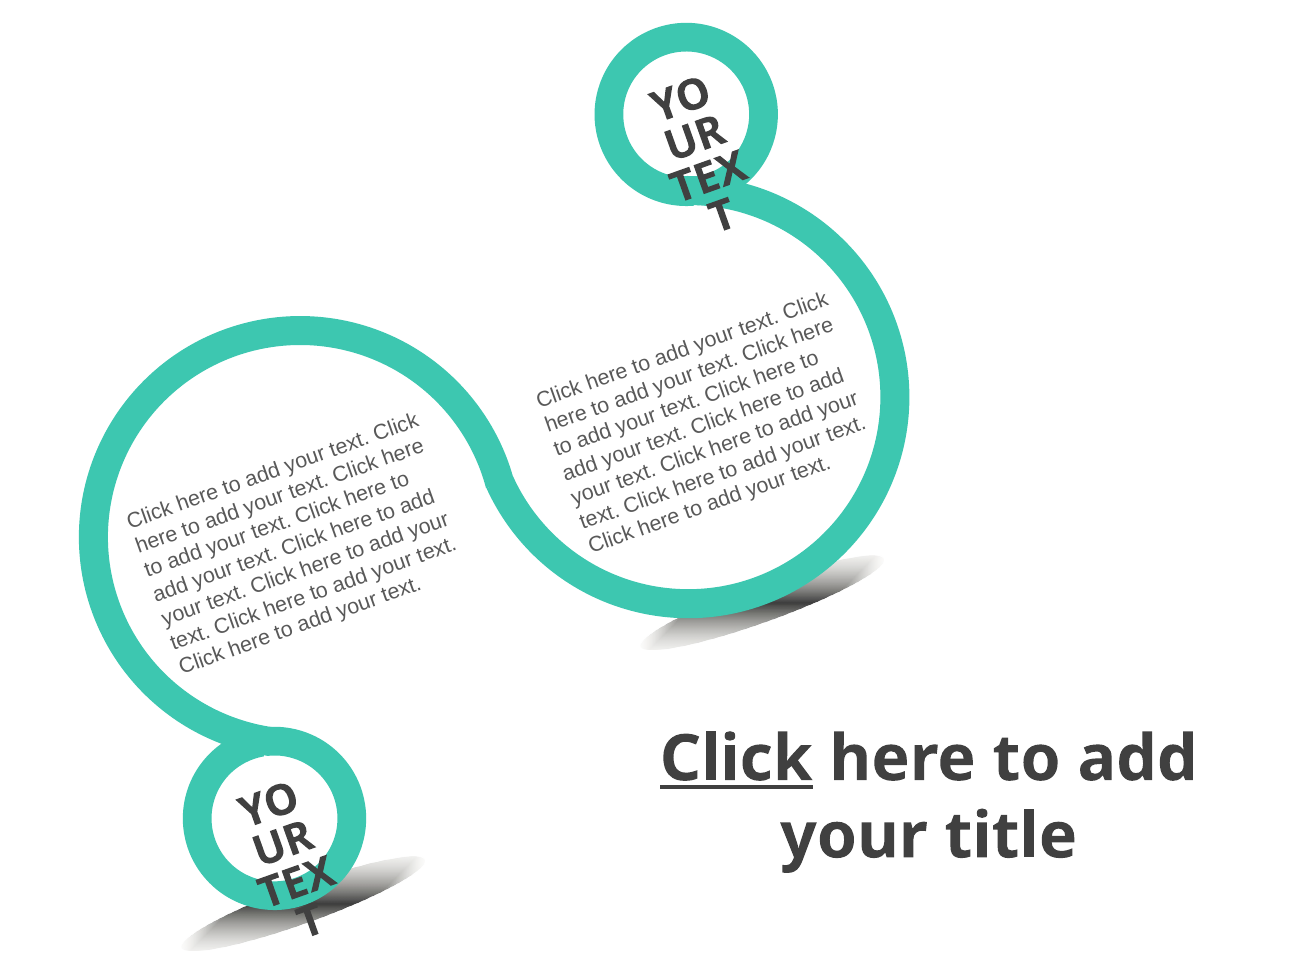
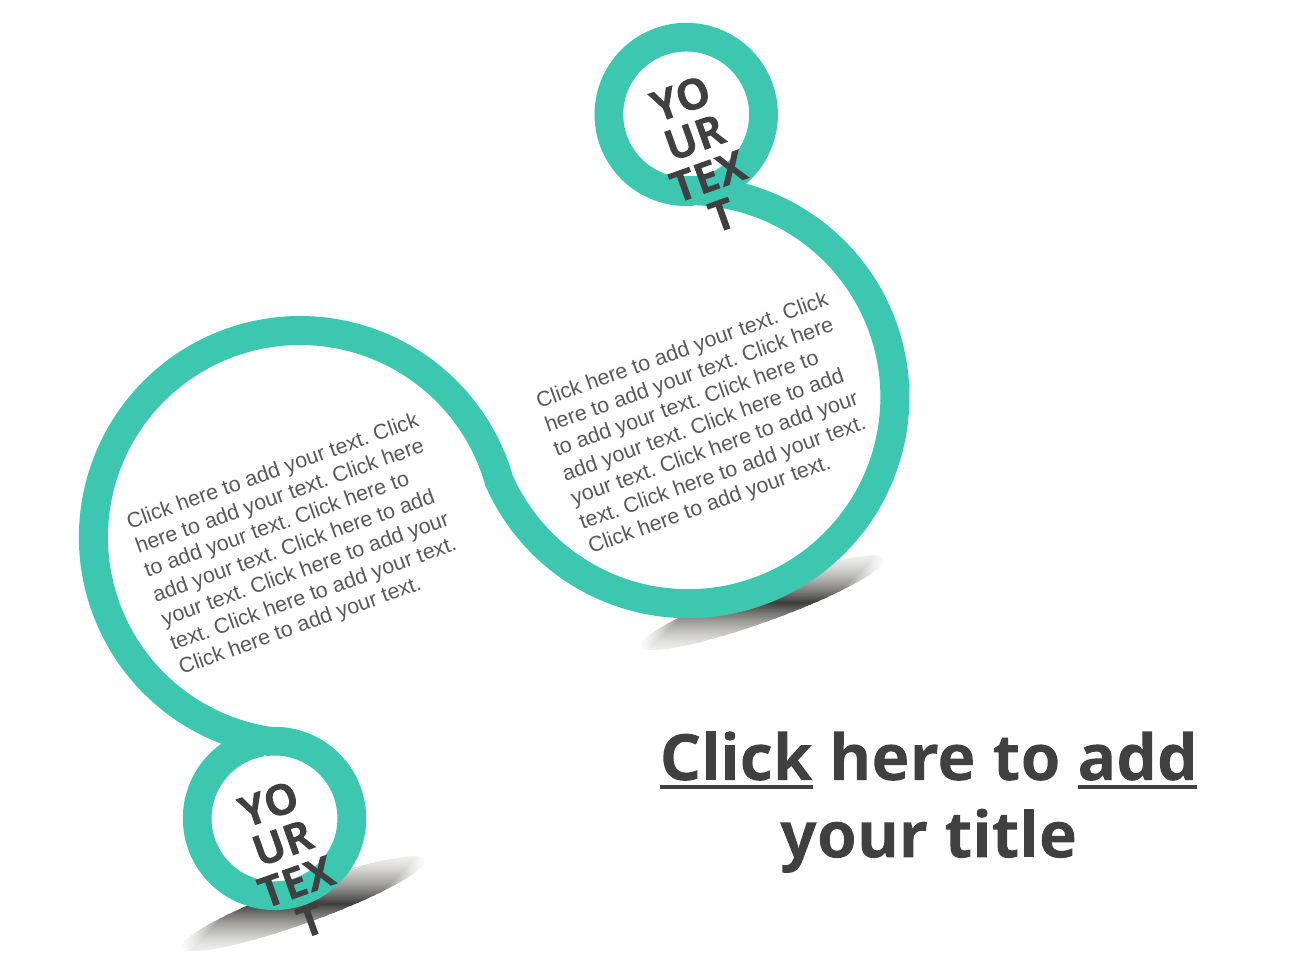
add underline: none -> present (1138, 760)
